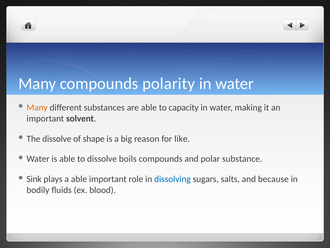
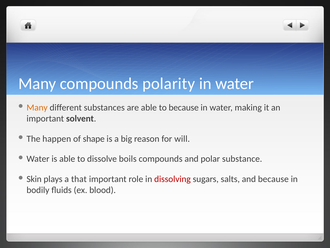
to capacity: capacity -> because (184, 107)
The dissolve: dissolve -> happen (57, 138)
like: like -> will (182, 138)
Sink: Sink -> Skin (34, 179)
a able: able -> that (79, 179)
dissolving colour: blue -> red (172, 179)
